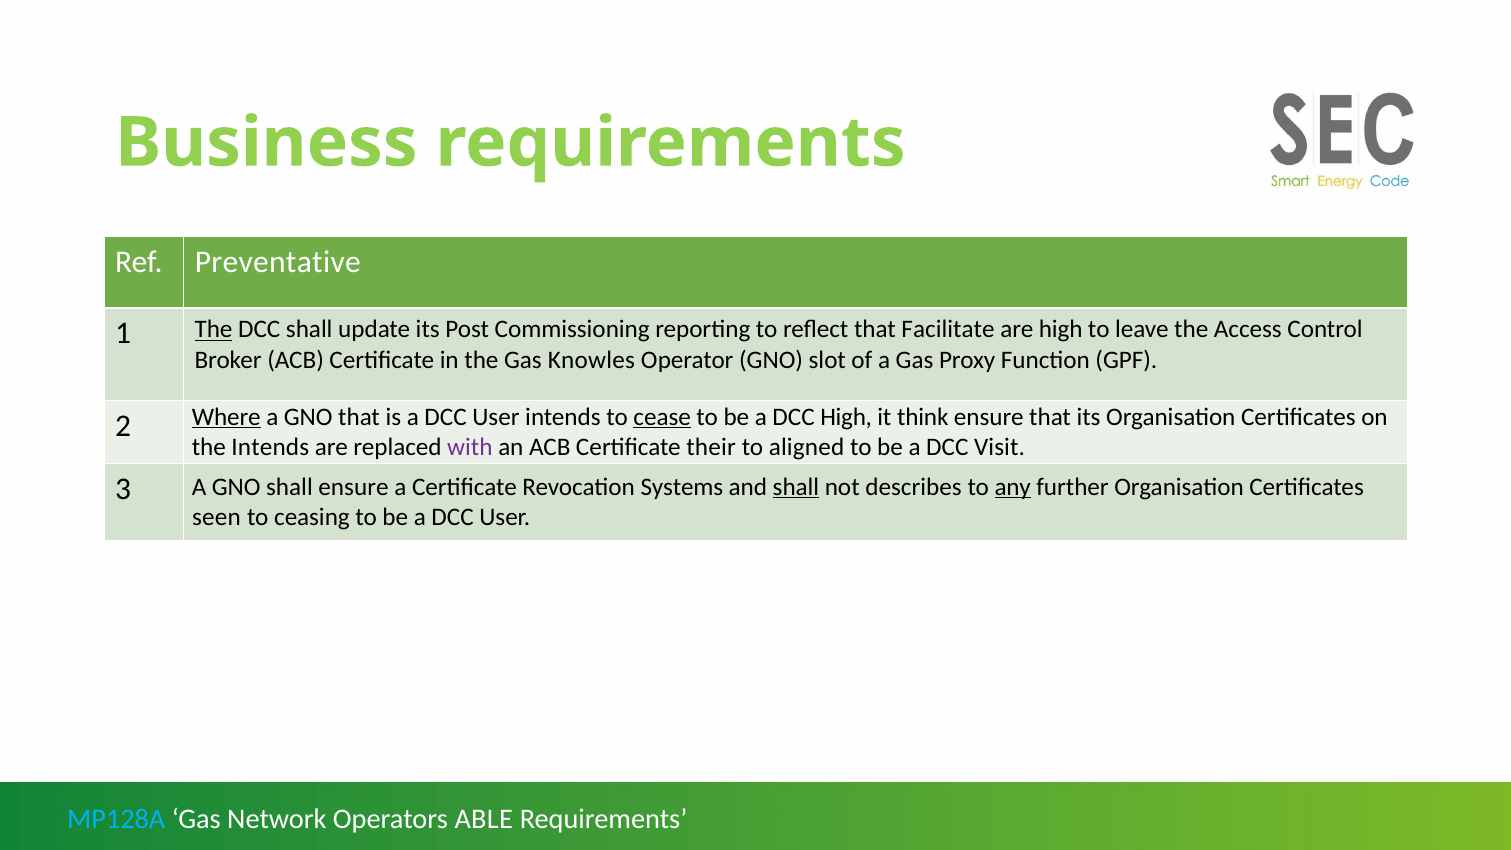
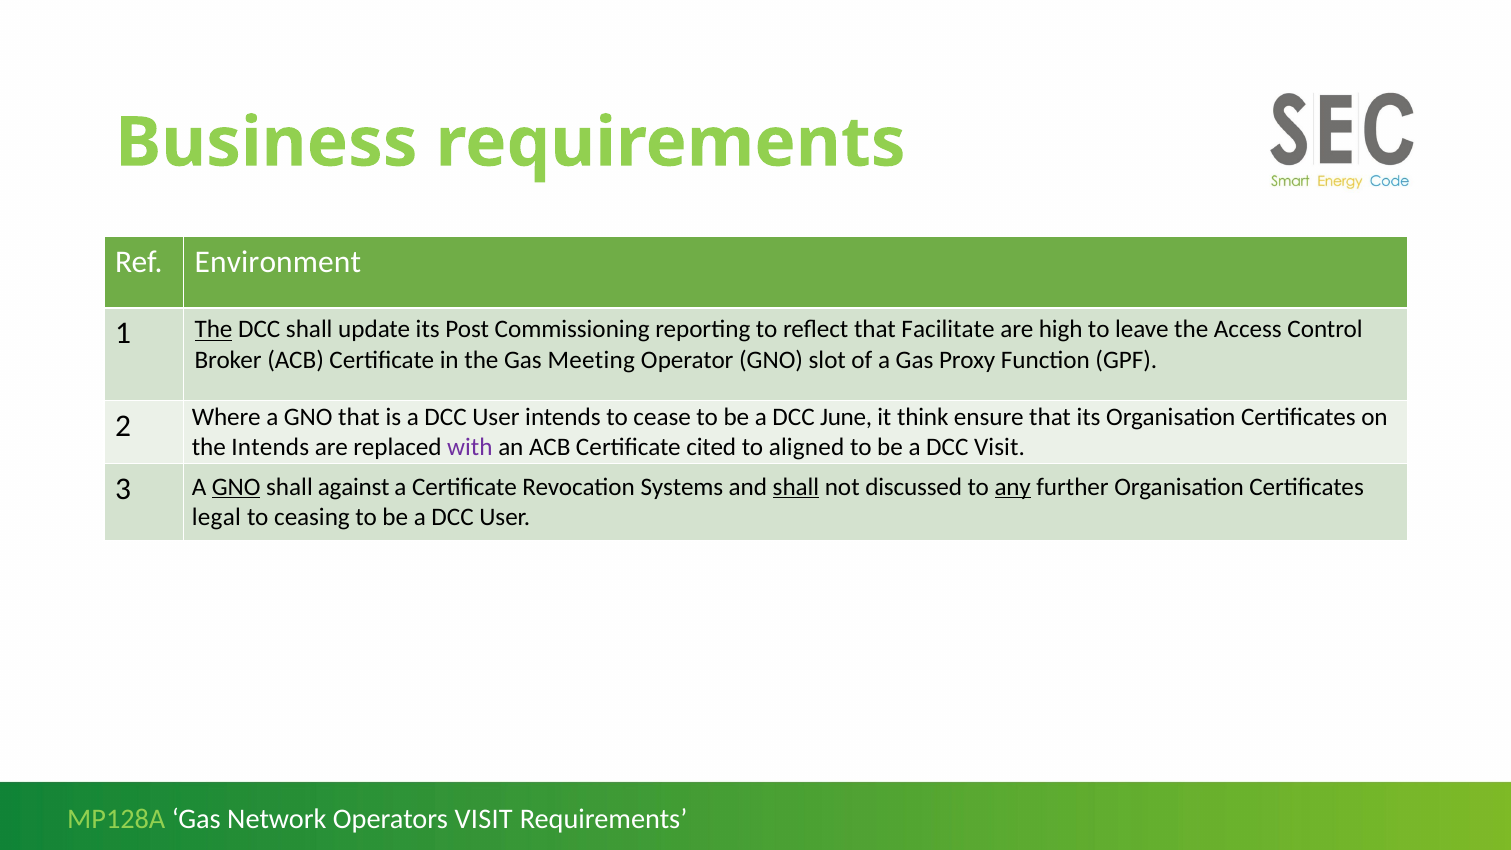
Preventative: Preventative -> Environment (278, 262)
Knowles: Knowles -> Meeting (591, 360)
Where underline: present -> none (226, 417)
cease underline: present -> none (662, 417)
DCC High: High -> June (846, 417)
their: their -> cited (711, 448)
GNO underline: none -> present (236, 487)
shall ensure: ensure -> against (354, 487)
describes: describes -> discussed (914, 487)
seen: seen -> legal (216, 517)
MP128A colour: light blue -> light green (116, 819)
Operators ABLE: ABLE -> VISIT (484, 819)
